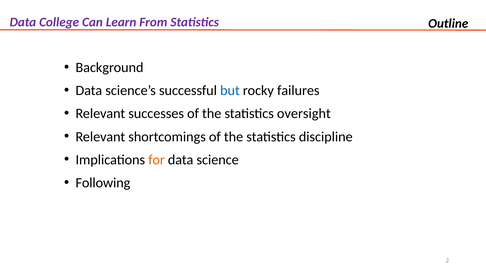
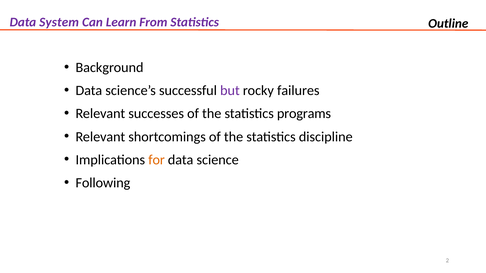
College: College -> System (59, 22)
but colour: blue -> purple (230, 91)
oversight: oversight -> programs (304, 114)
